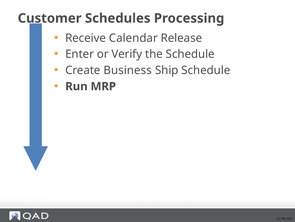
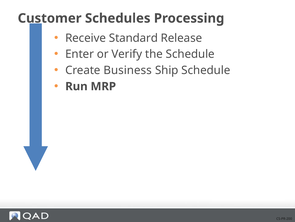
Calendar: Calendar -> Standard (133, 38)
